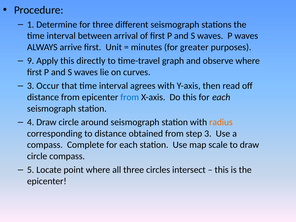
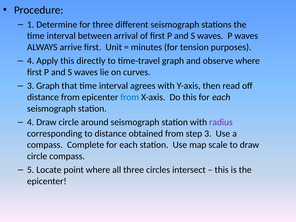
greater: greater -> tension (194, 47)
9: 9 -> 4 (31, 61)
3 Occur: Occur -> Graph (48, 86)
radius colour: orange -> purple (221, 122)
